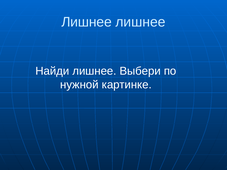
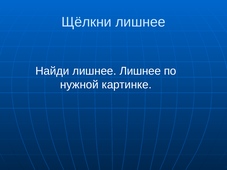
Лишнее: Лишнее -> Щёлкни (86, 22)
лишнее Выбери: Выбери -> Лишнее (140, 71)
